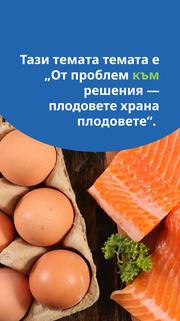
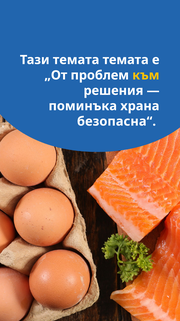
към colour: light green -> yellow (146, 75)
плодовете: плодовете -> поминъка (83, 106)
плодовете“: плодовете“ -> безопасна“ (117, 121)
